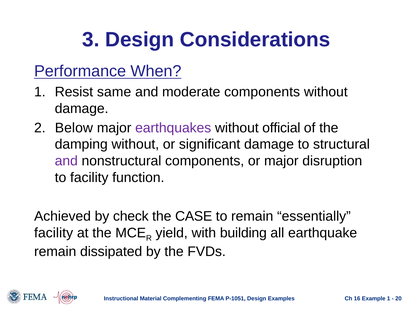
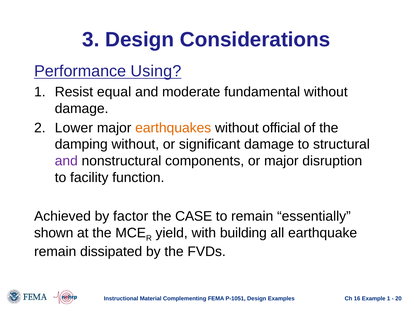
When: When -> Using (156, 71)
same: same -> equal (114, 92)
moderate components: components -> fundamental (262, 92)
Below: Below -> Lower (74, 128)
earthquakes colour: purple -> orange (173, 128)
check: check -> factor (131, 216)
facility: facility -> shown (54, 232)
